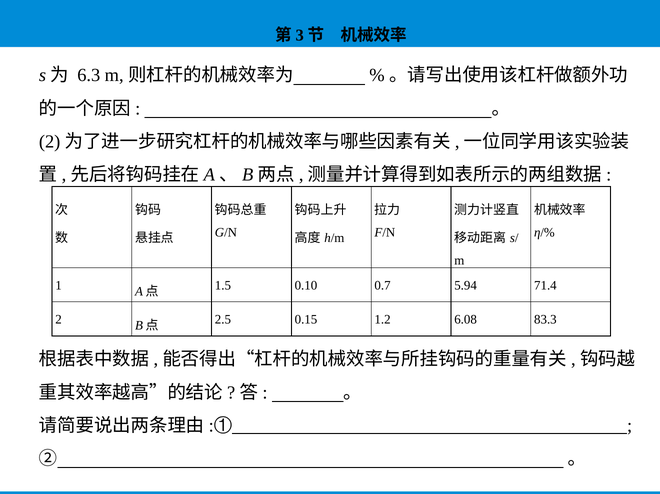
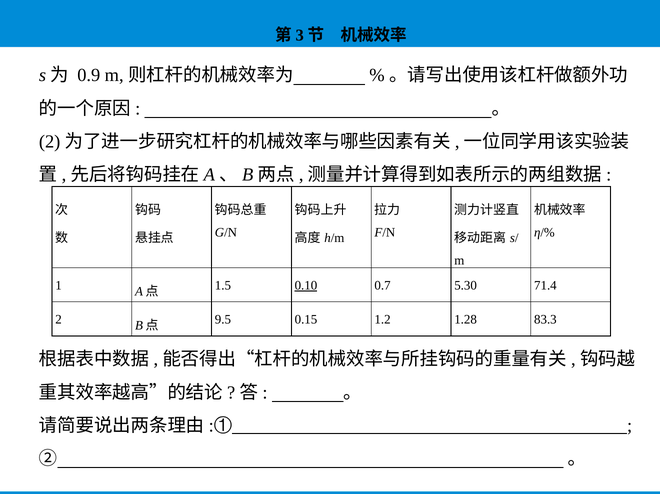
6.3: 6.3 -> 0.9 (89, 75)
0.10 underline: none -> present (306, 285)
5.94: 5.94 -> 5.30 (466, 285)
2.5: 2.5 -> 9.5 (223, 319)
6.08: 6.08 -> 1.28 (466, 319)
